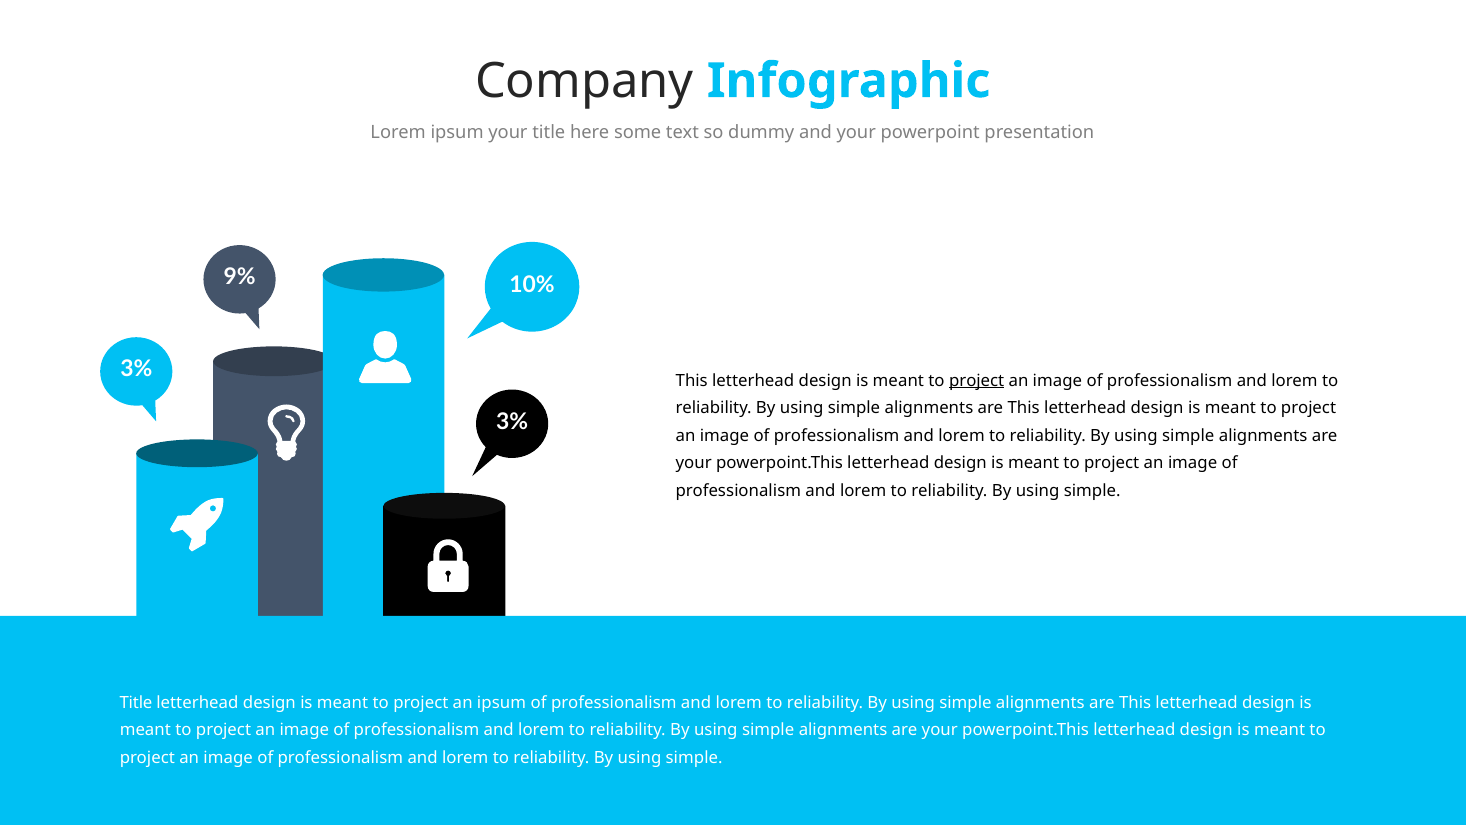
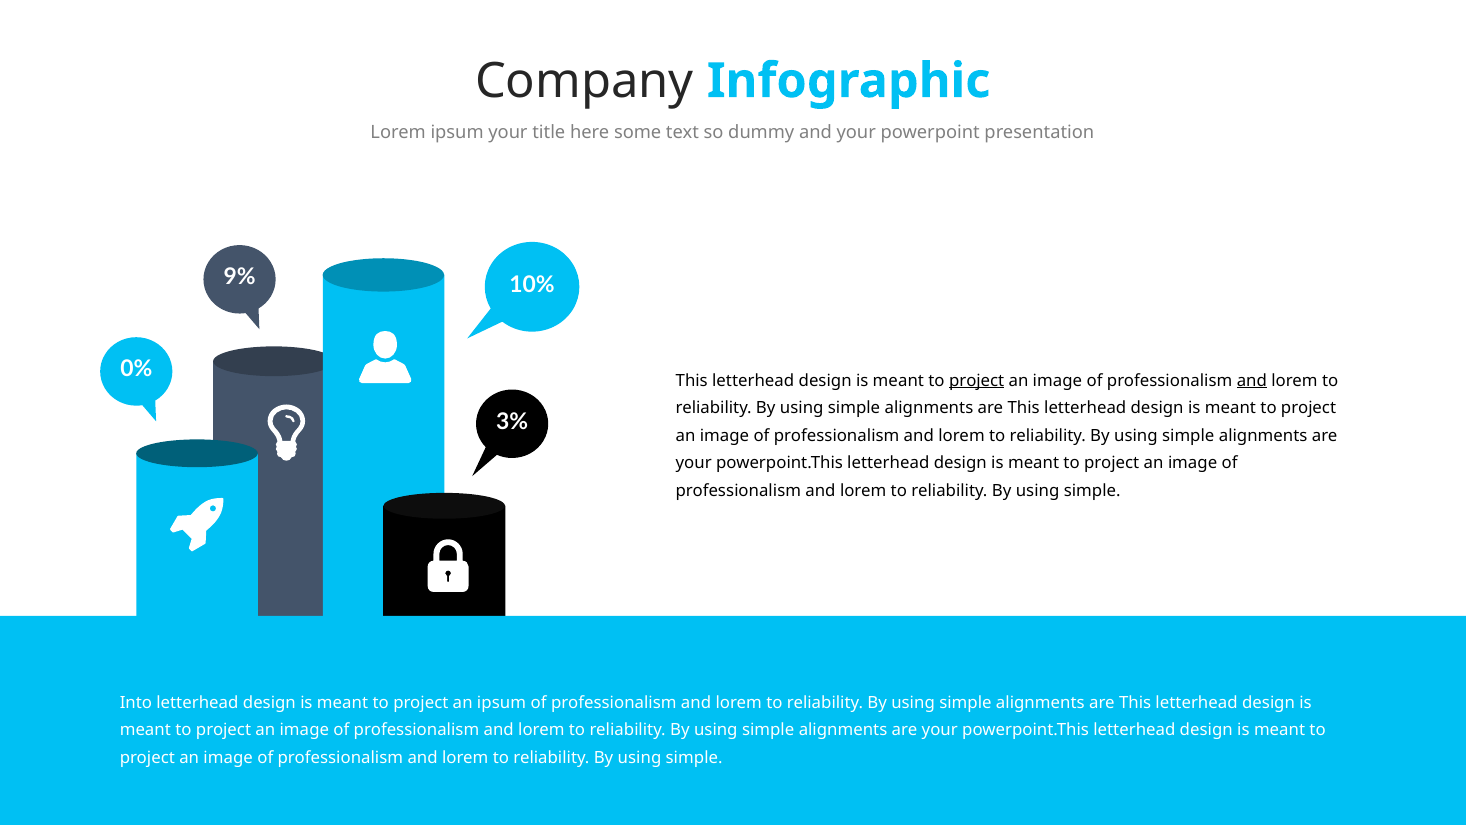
3%: 3% -> 0% (136, 369)
and underline: none -> present (1252, 380)
Title: Title -> Into (136, 703)
